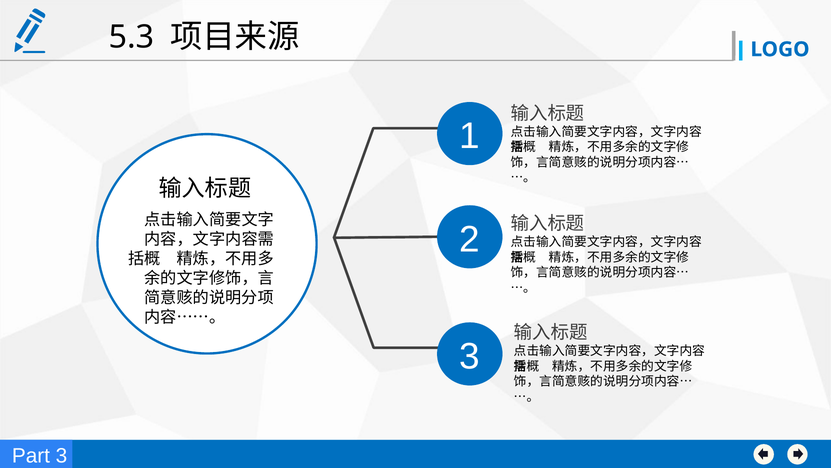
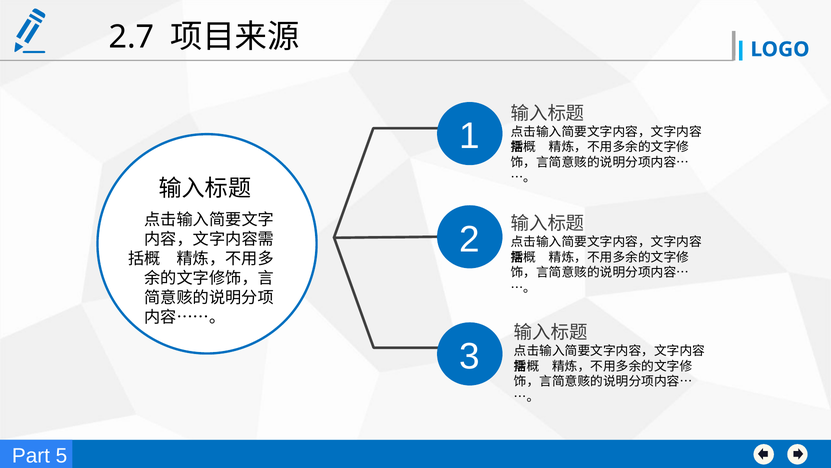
5.3: 5.3 -> 2.7 (132, 37)
Part 3: 3 -> 5 (61, 455)
